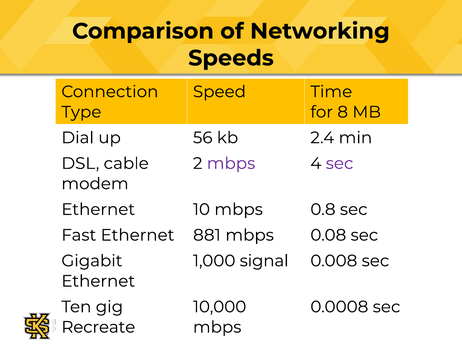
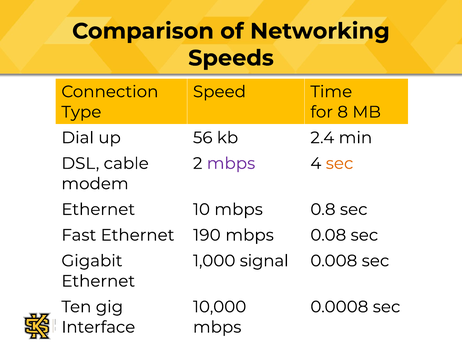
sec colour: purple -> orange (340, 164)
881: 881 -> 190 (207, 235)
Recreate: Recreate -> Interface (98, 328)
